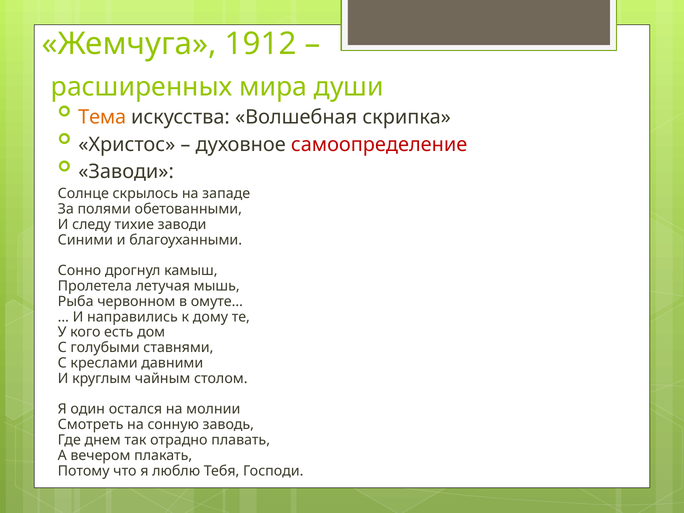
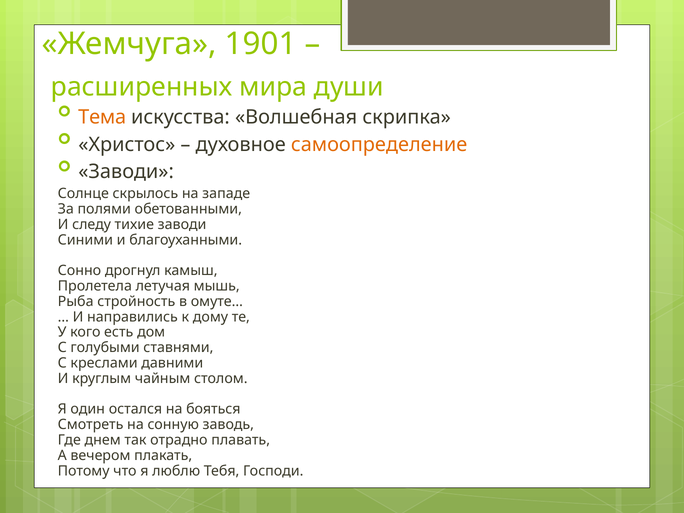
1912: 1912 -> 1901 (261, 44)
самоопределение colour: red -> orange (379, 144)
червонном: червонном -> стройность (136, 301)
молнии: молнии -> бояться (213, 409)
